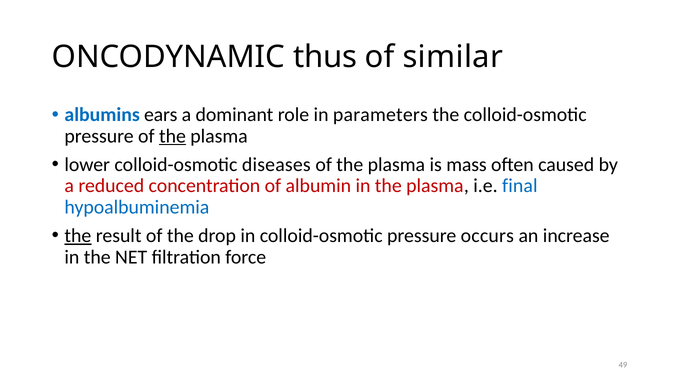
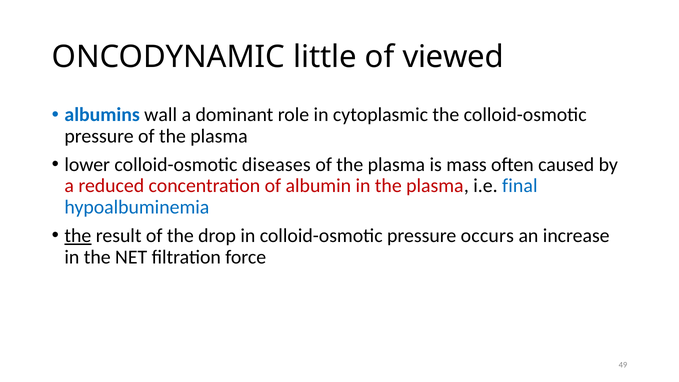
thus: thus -> little (325, 57)
similar: similar -> viewed (453, 57)
ears: ears -> wall (161, 115)
parameters: parameters -> cytoplasmic (380, 115)
the underline: present -> none (172, 136)
